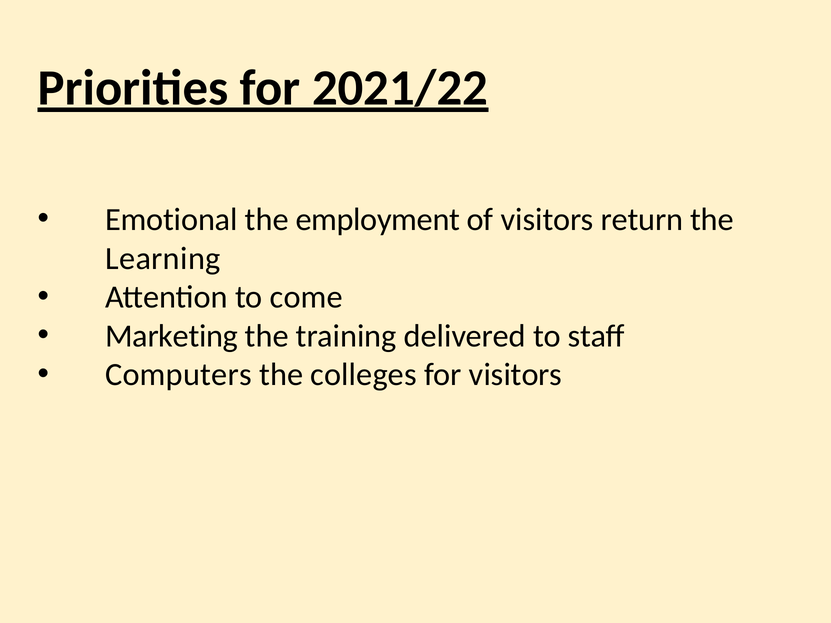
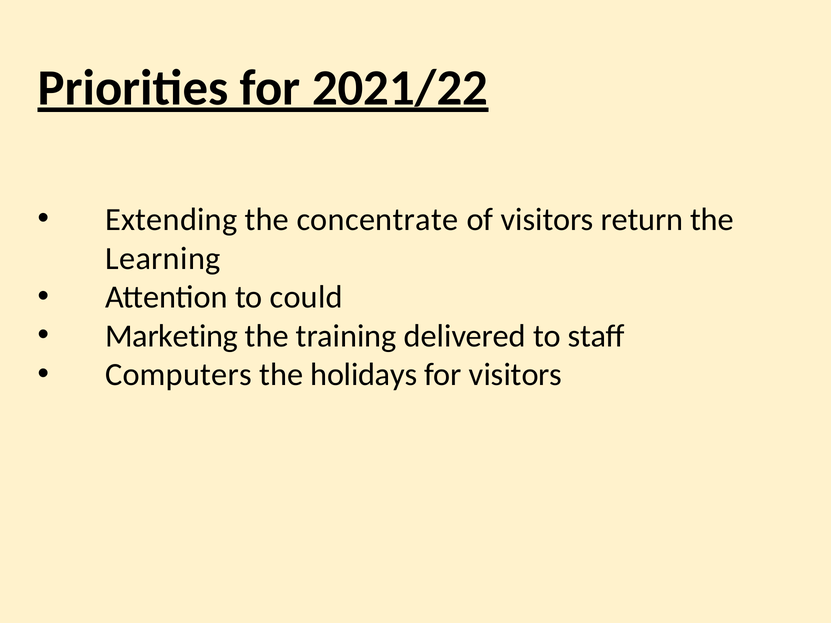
Emotional: Emotional -> Extending (171, 220)
employment: employment -> concentrate (377, 220)
come: come -> could (306, 297)
colleges: colleges -> holidays (364, 375)
